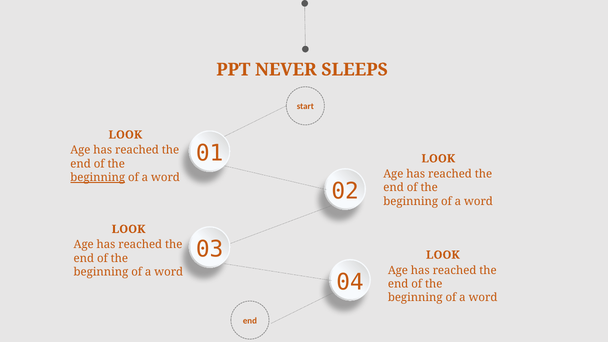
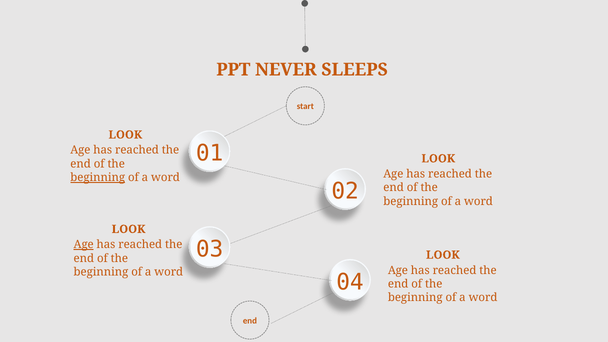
Age underline: none -> present (84, 245)
